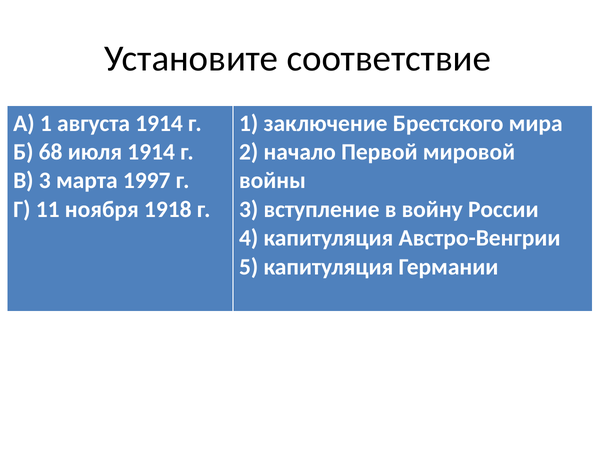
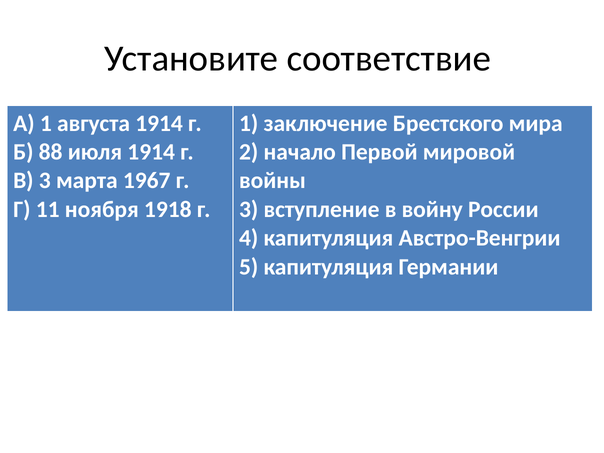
68: 68 -> 88 (51, 152)
1997: 1997 -> 1967 (147, 181)
